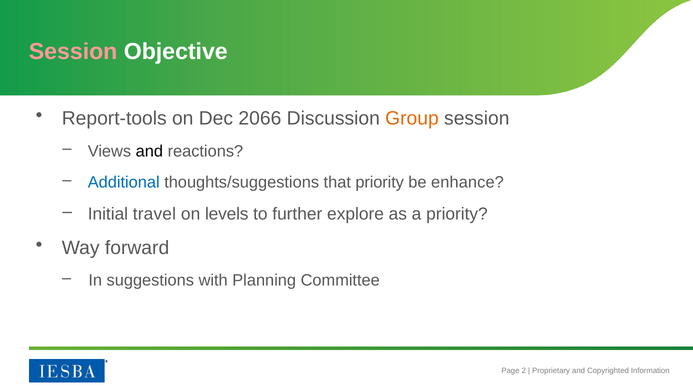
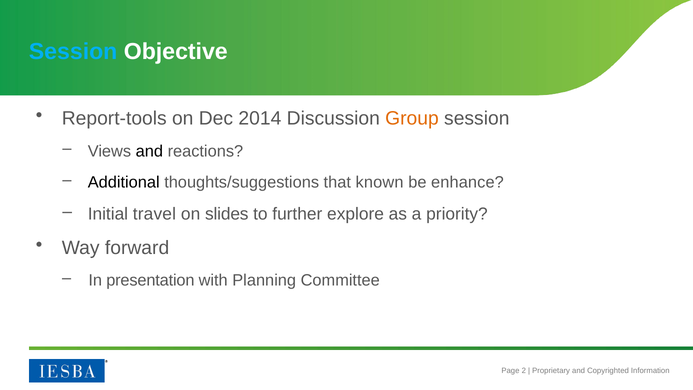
Session colour: pink -> light blue (73, 52)
2066: 2066 -> 2014 (260, 118)
Additional colour: blue -> black (124, 182)
that priority: priority -> known (380, 182)
levels: levels -> slides (227, 214)
suggestions: suggestions -> presentation (150, 280)
